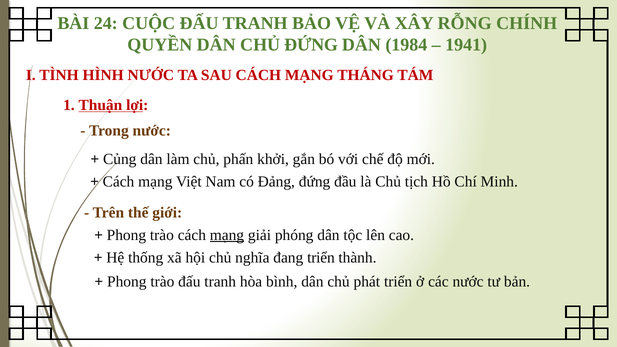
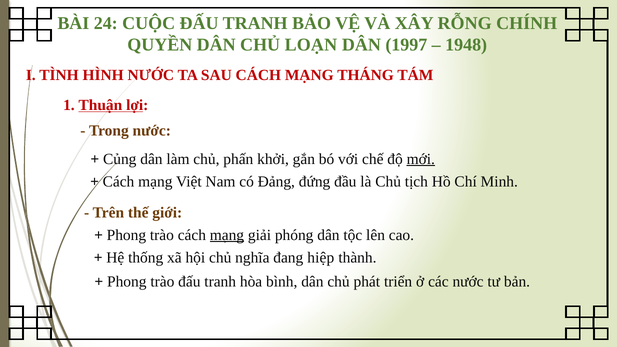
CHỦ ĐỨNG: ĐỨNG -> LOẠN (311, 45)
1984: 1984 -> 1997 (406, 45)
1941: 1941 -> 1948 (466, 45)
mới underline: none -> present (421, 159)
đang triển: triển -> hiệp (321, 258)
